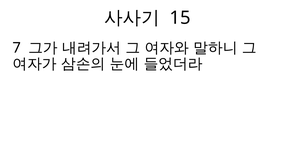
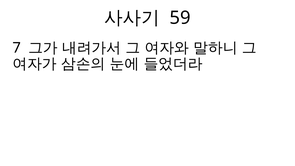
15: 15 -> 59 (180, 18)
